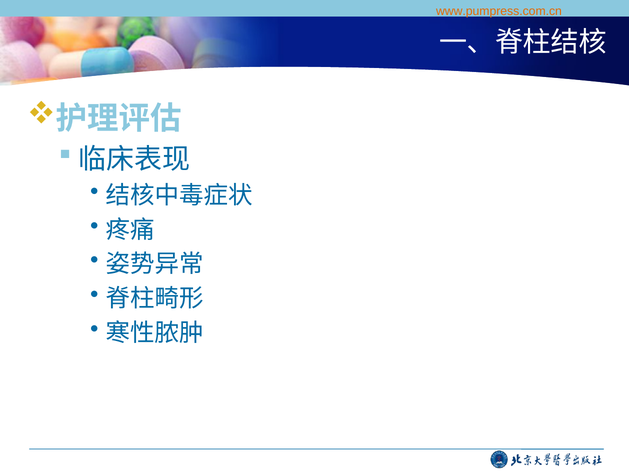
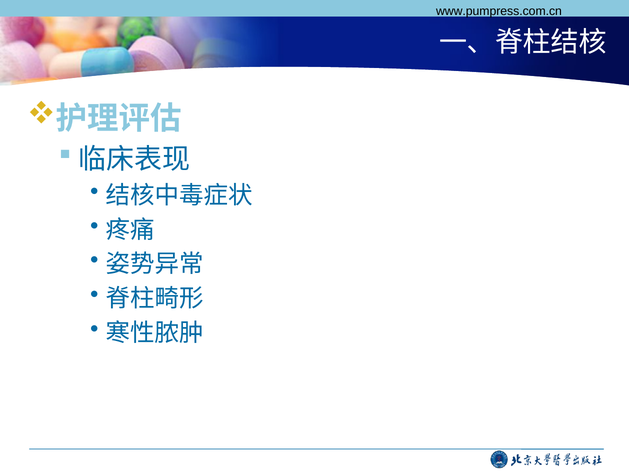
www.pumpress.com.cn colour: orange -> black (499, 11)
